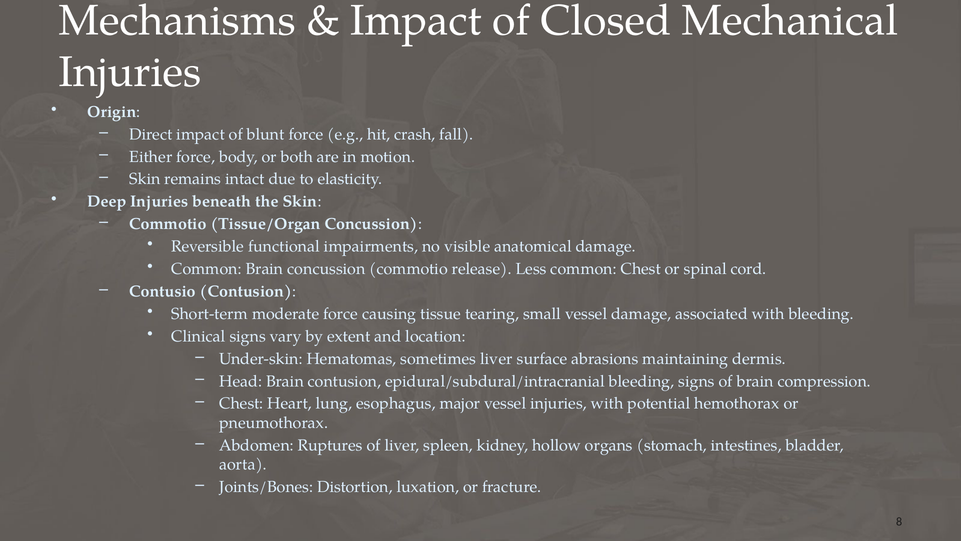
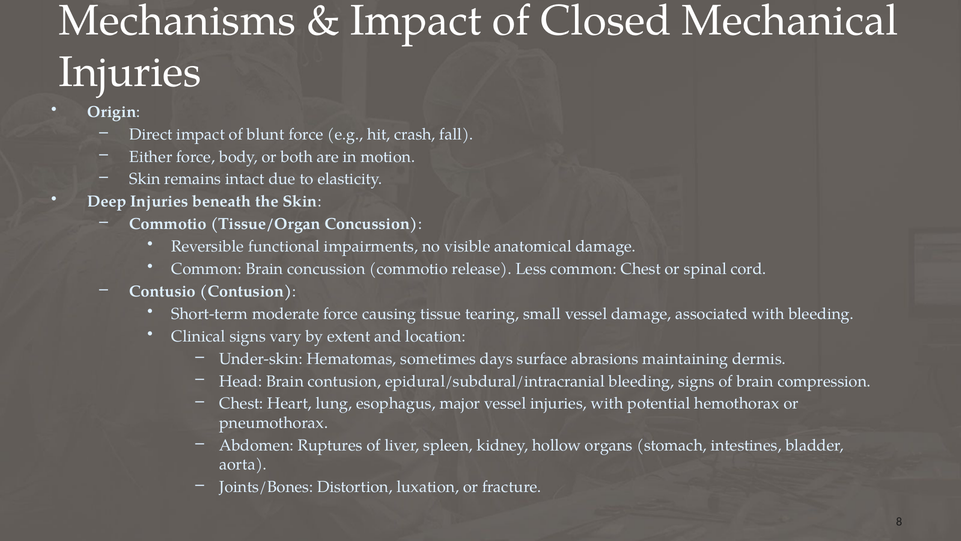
sometimes liver: liver -> days (496, 359)
